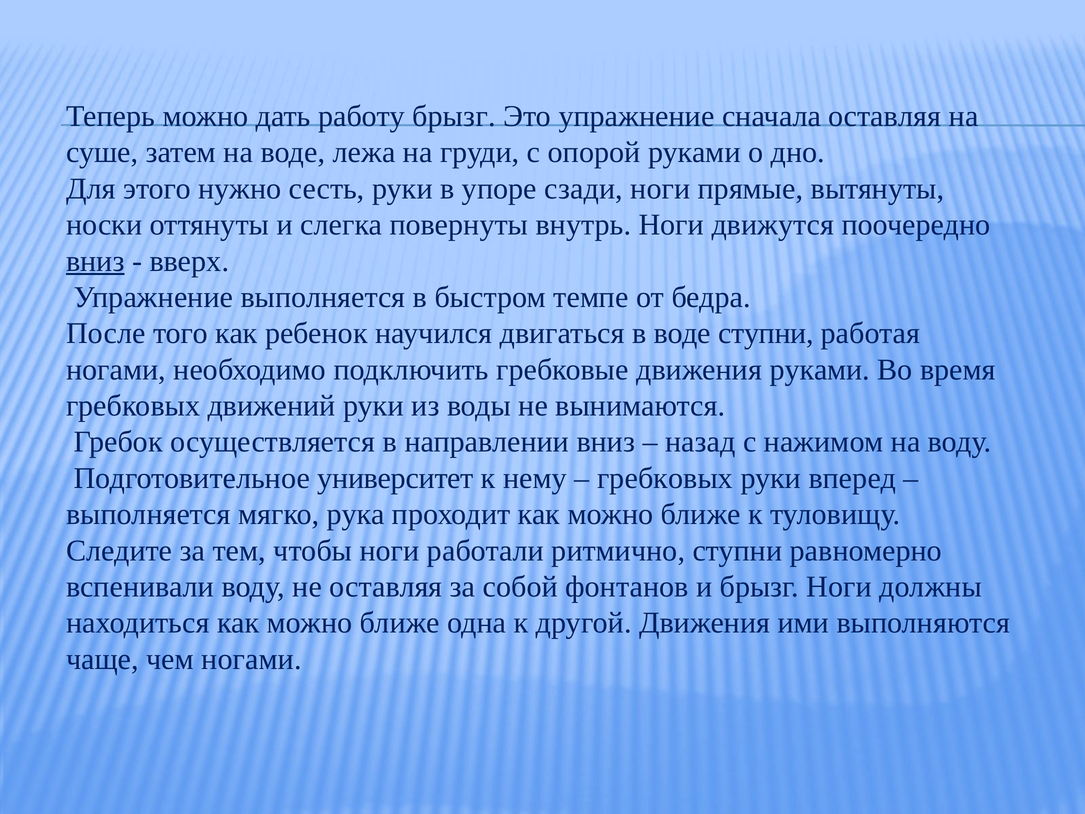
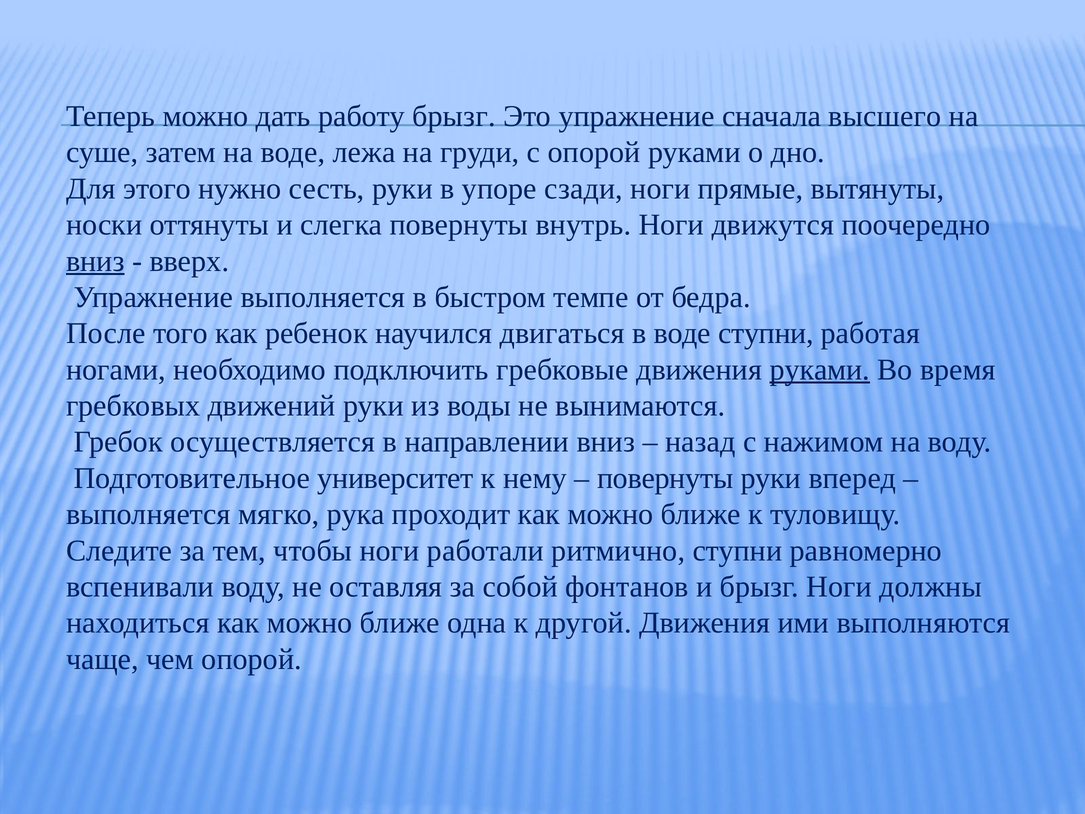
сначала оставляя: оставляя -> высшего (885, 116)
руками underline: none -> present (820, 370)
гребковых: гребковых -> повернуты (665, 478)
чем ногами: ногами -> опорой (252, 659)
